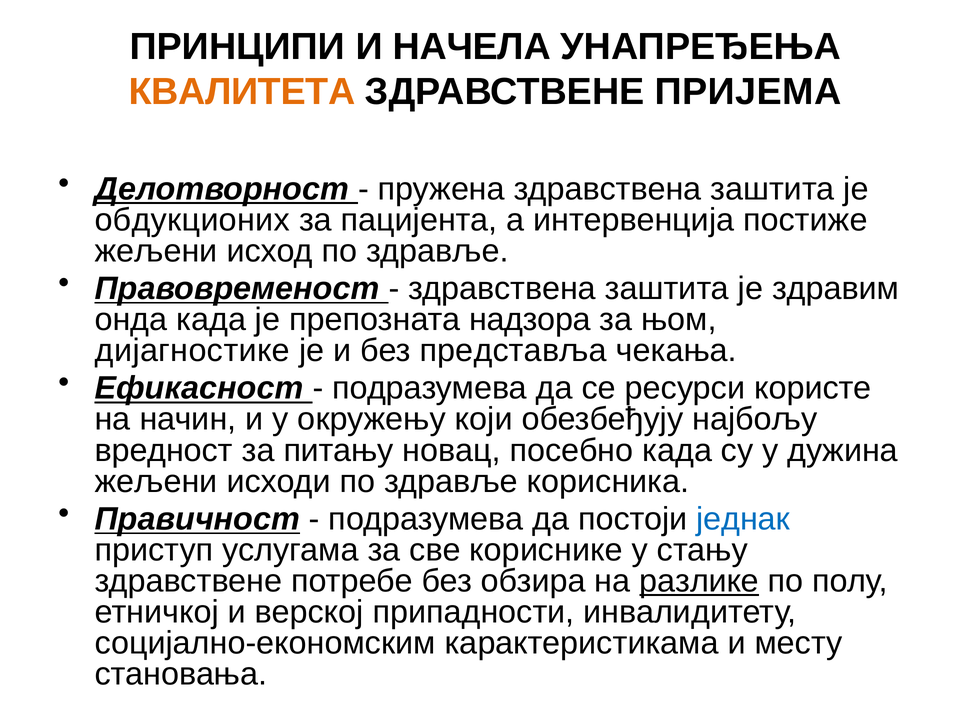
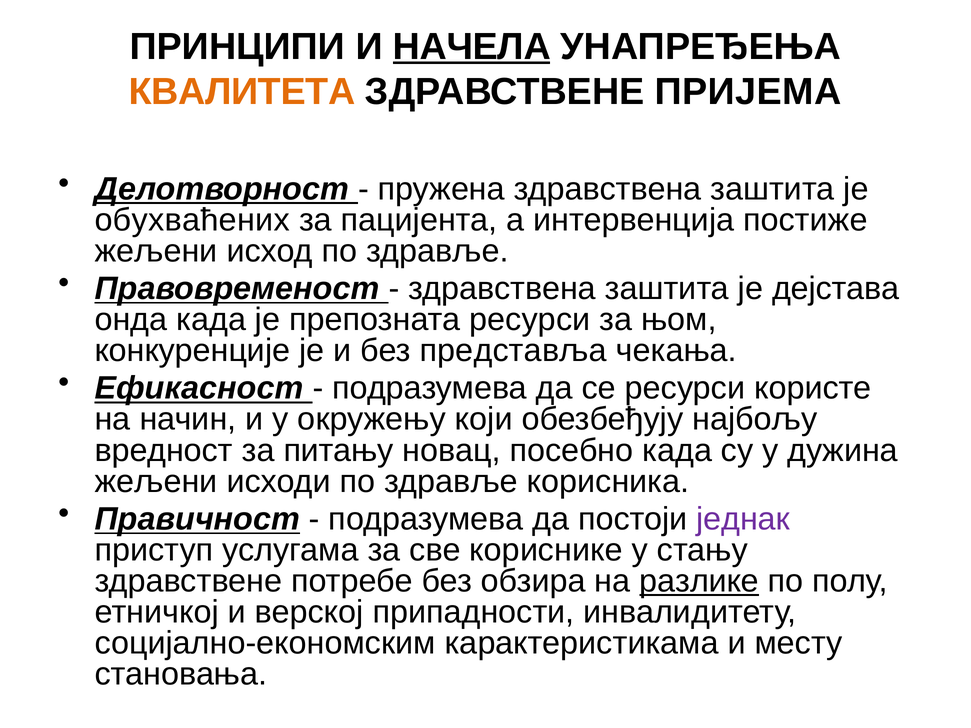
НАЧЕЛА underline: none -> present (472, 47)
обдукционих: обдукционих -> обухваћених (192, 220)
здравим: здравим -> дејстава (836, 289)
препозната надзора: надзора -> ресурси (530, 320)
дијагностике: дијагностике -> конкуренције (192, 351)
једнак colour: blue -> purple (743, 519)
